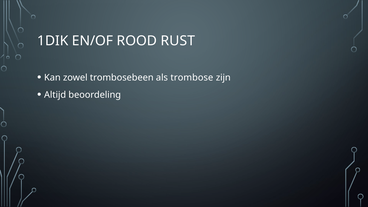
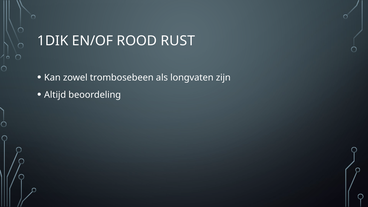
trombose: trombose -> longvaten (192, 78)
